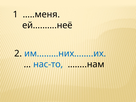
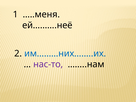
нас-то colour: blue -> purple (48, 64)
